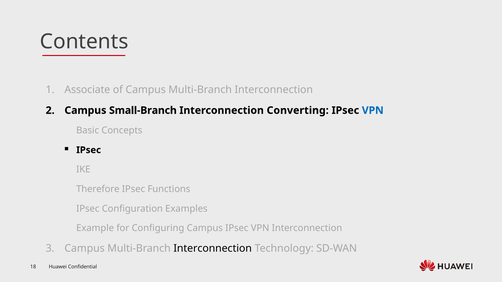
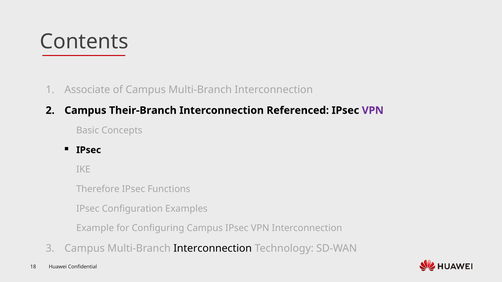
Small-Branch: Small-Branch -> Their-Branch (143, 111)
Converting: Converting -> Referenced (298, 111)
VPN colour: blue -> purple (373, 111)
